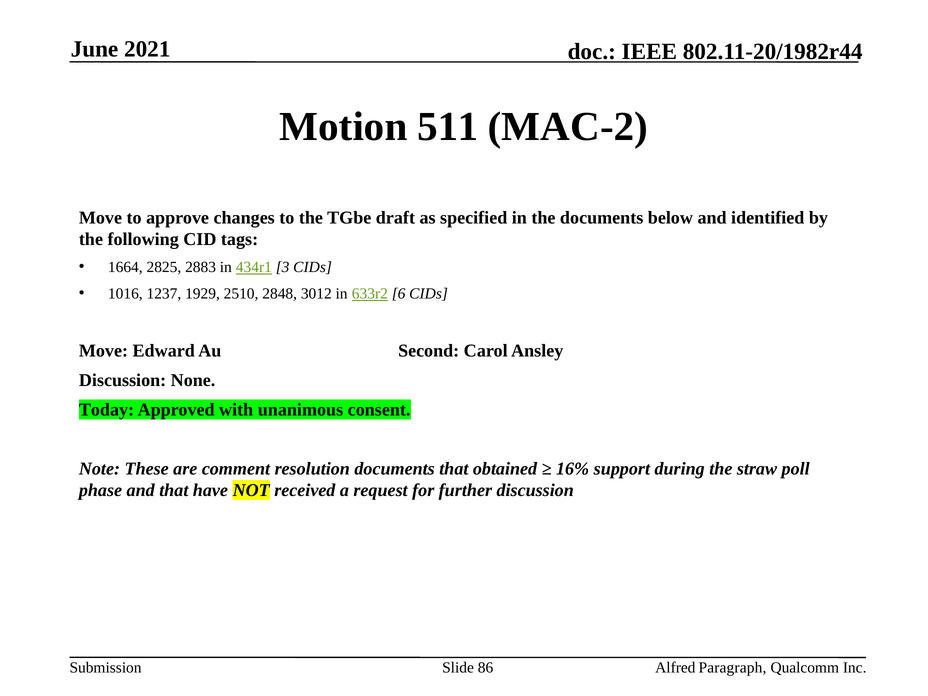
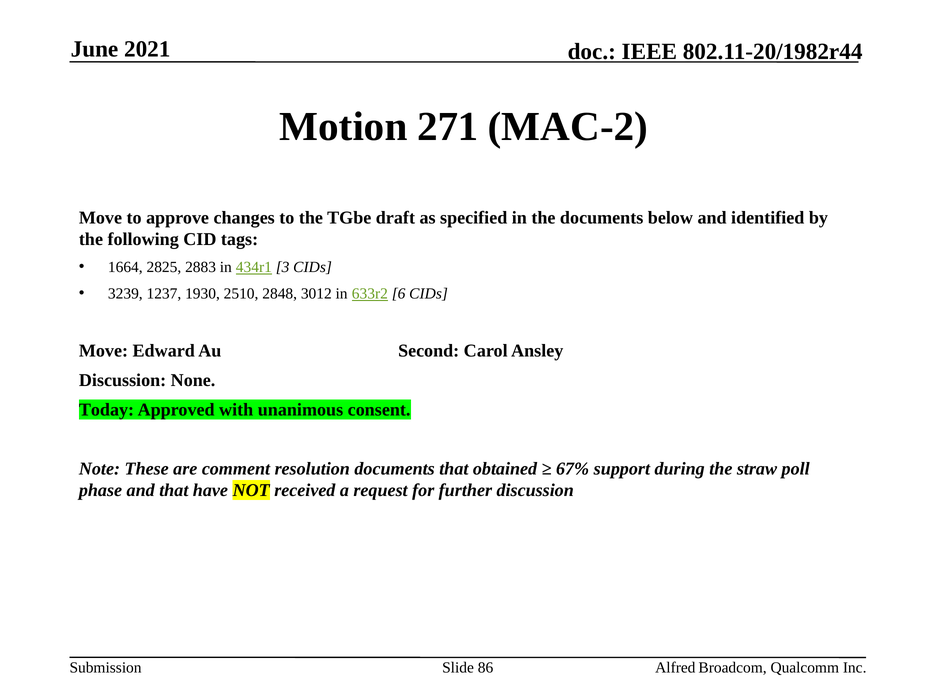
511: 511 -> 271 (448, 127)
1016: 1016 -> 3239 (125, 293)
1929: 1929 -> 1930 (203, 293)
16%: 16% -> 67% (573, 469)
Paragraph: Paragraph -> Broadcom (733, 668)
